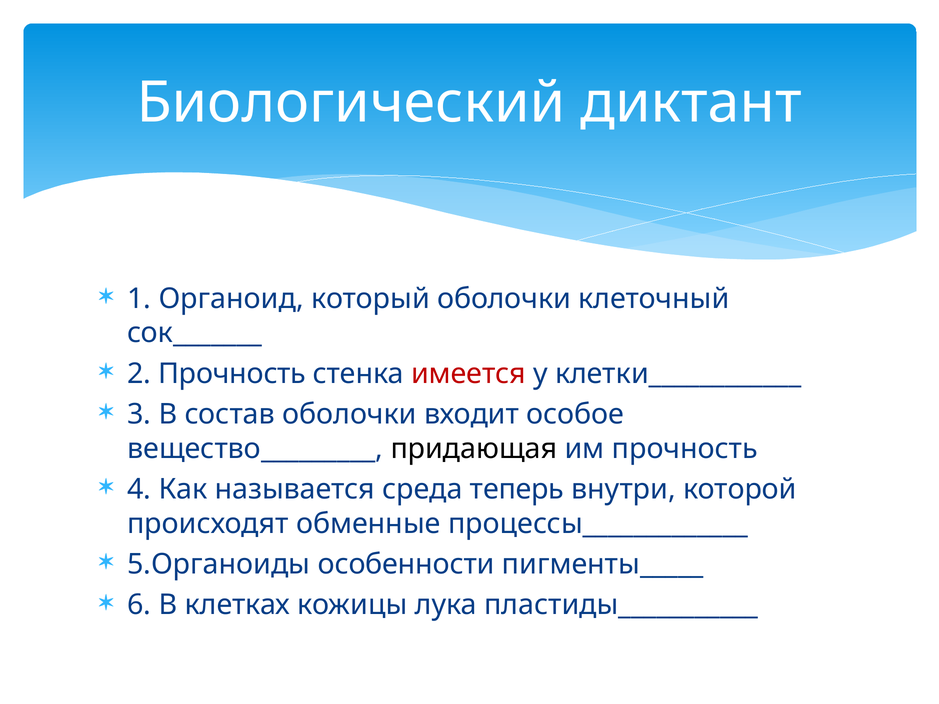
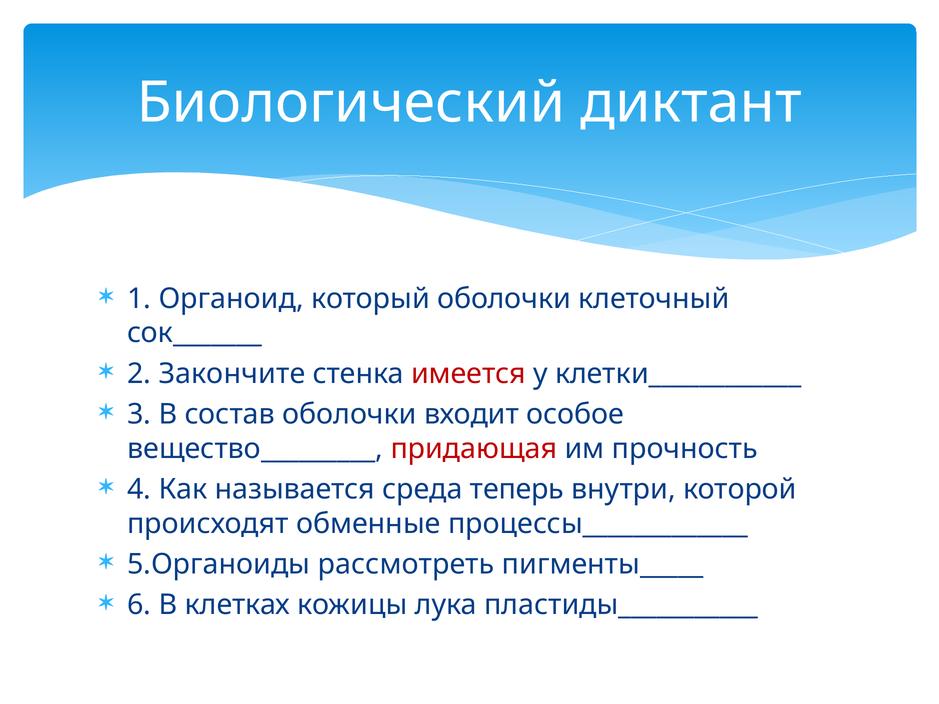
2 Прочность: Прочность -> Закончите (232, 374)
придающая colour: black -> red (474, 449)
особенности: особенности -> рассмотреть (406, 565)
